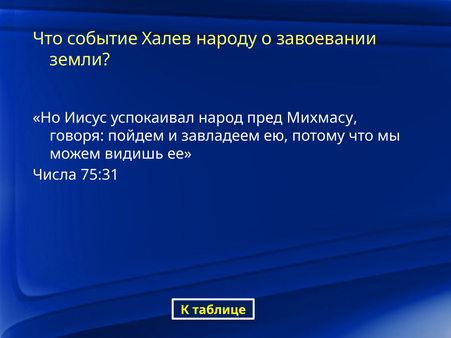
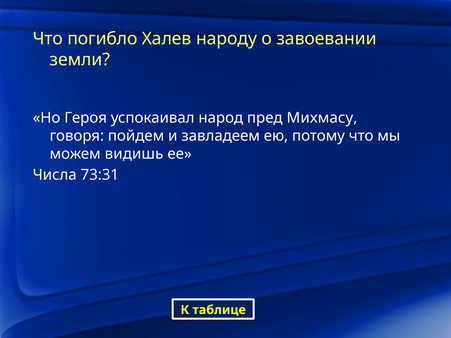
событие: событие -> погибло (102, 39)
Иисус: Иисус -> Героя (86, 118)
75:31: 75:31 -> 73:31 (100, 175)
